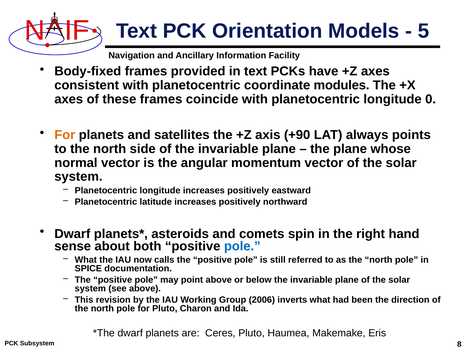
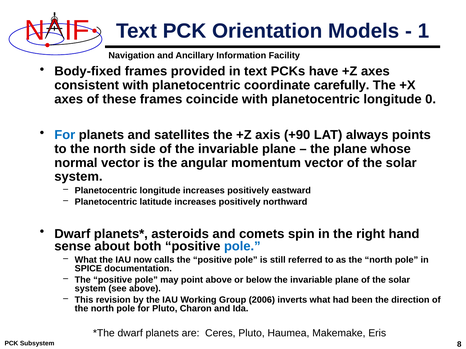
5: 5 -> 1 (424, 31)
modules: modules -> carefully (342, 85)
For colour: orange -> blue (65, 135)
